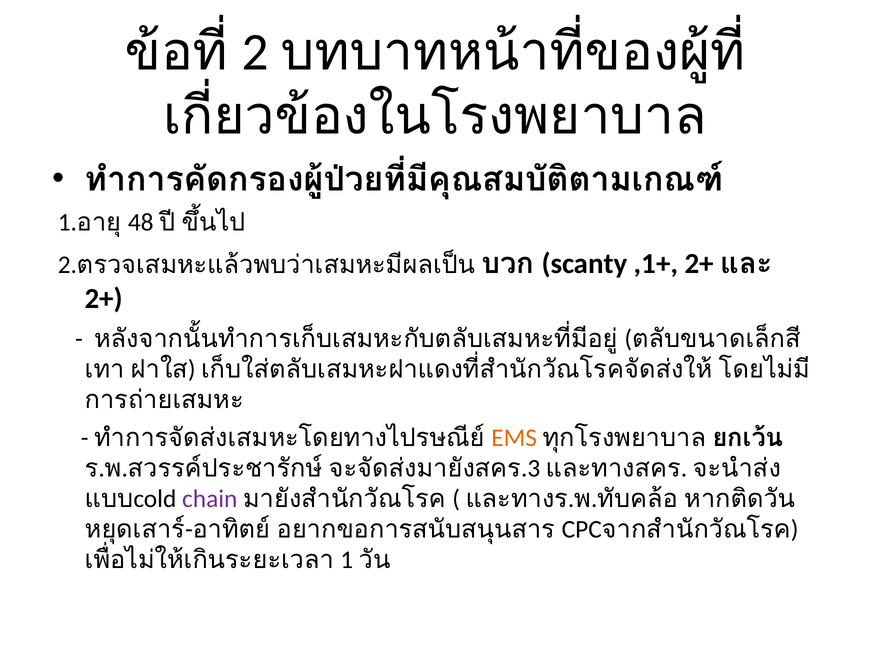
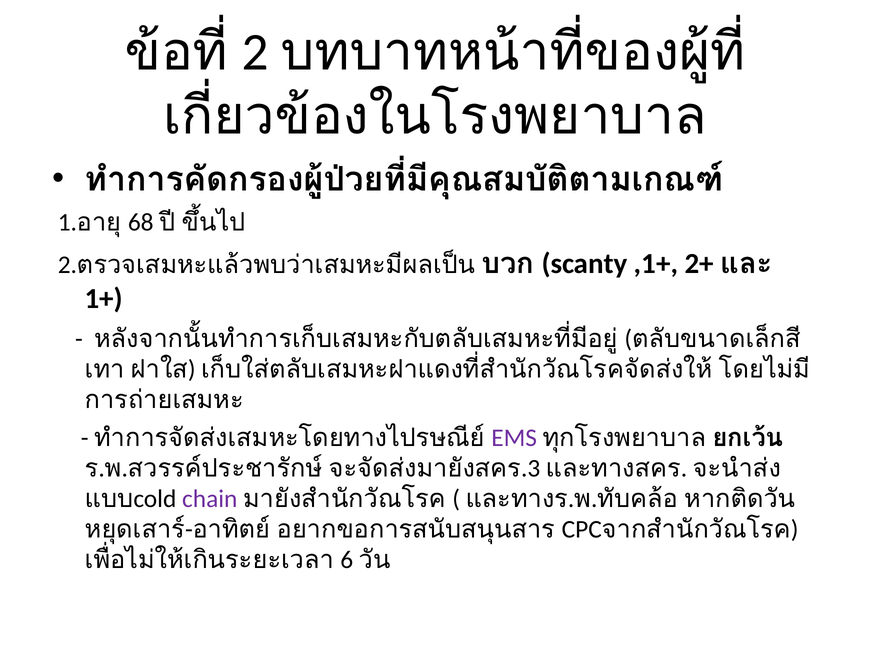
48: 48 -> 68 (141, 222)
2+: 2+ -> 1+ (104, 298)
EMS colour: orange -> purple (514, 438)
1: 1 -> 6 (347, 559)
